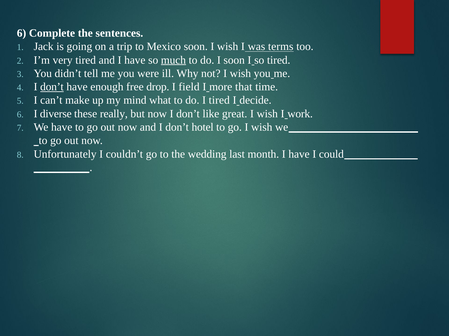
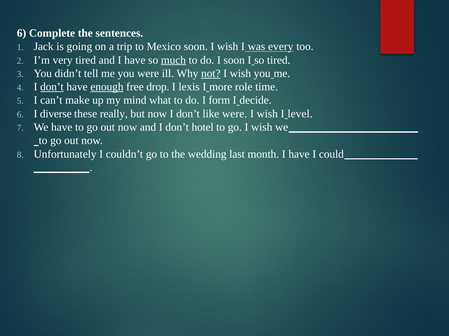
terms: terms -> every (281, 47)
not underline: none -> present (211, 74)
enough underline: none -> present (107, 87)
field: field -> lexis (189, 87)
that: that -> role (244, 87)
I tired: tired -> form (219, 101)
like great: great -> were (235, 114)
work: work -> level (300, 114)
